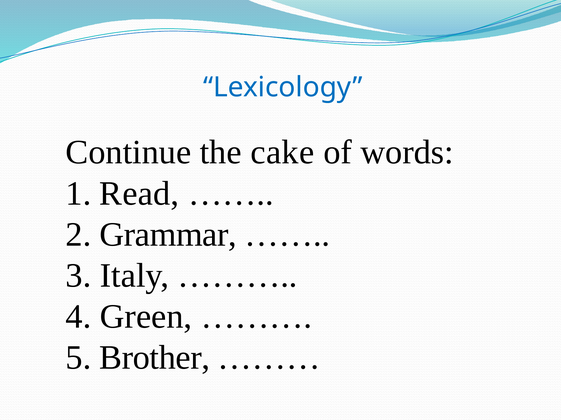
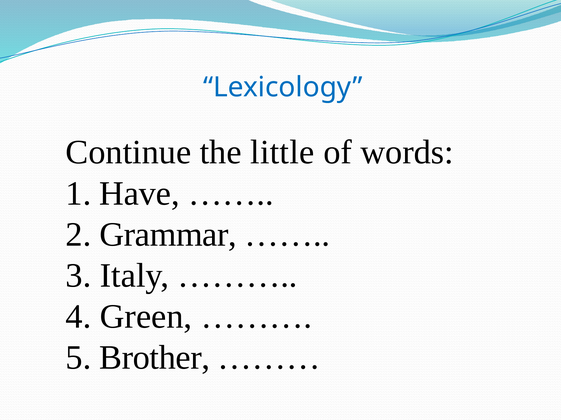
cake: cake -> little (282, 153)
Read: Read -> Have (139, 194)
